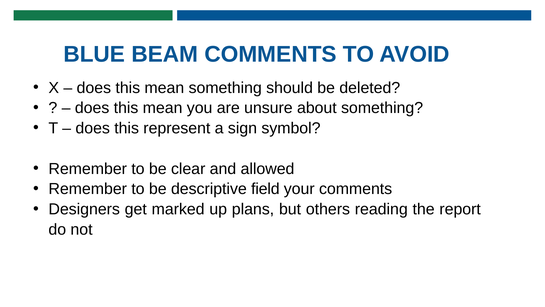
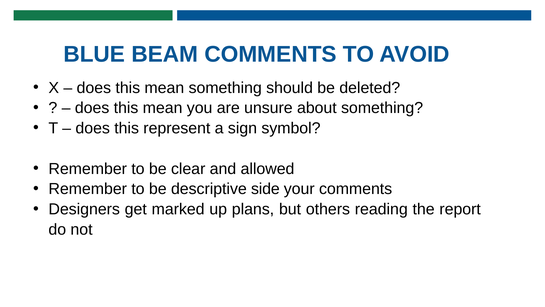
field: field -> side (265, 189)
